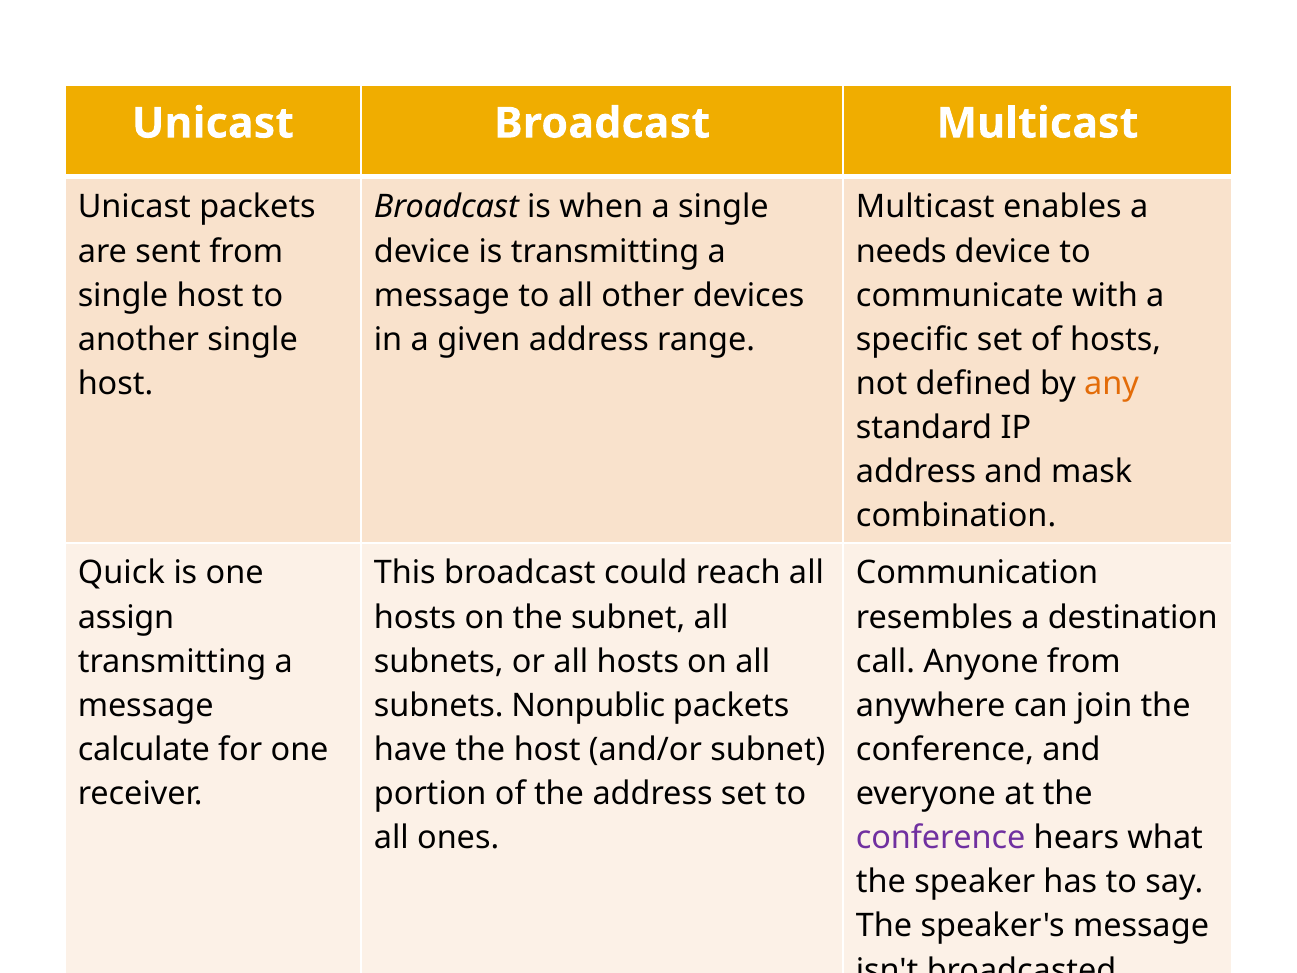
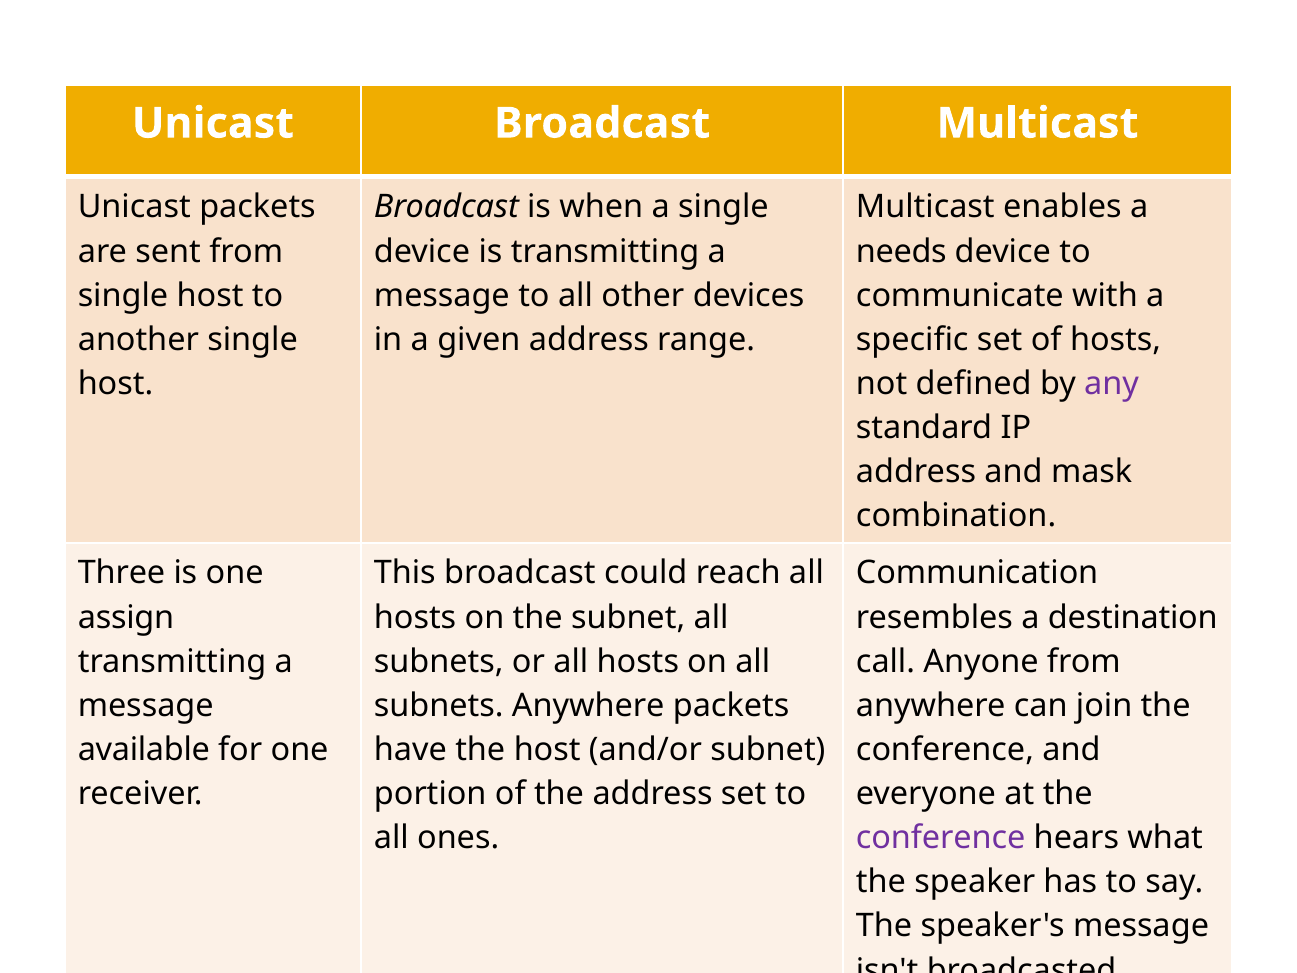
any colour: orange -> purple (1112, 384)
Quick: Quick -> Three (121, 573)
subnets Nonpublic: Nonpublic -> Anywhere (588, 705)
calculate: calculate -> available (144, 750)
